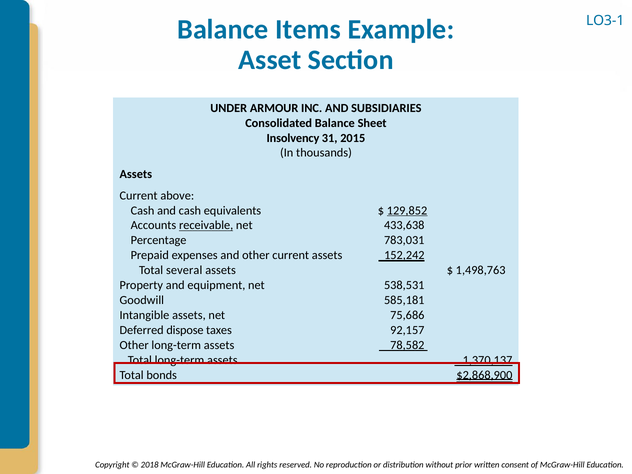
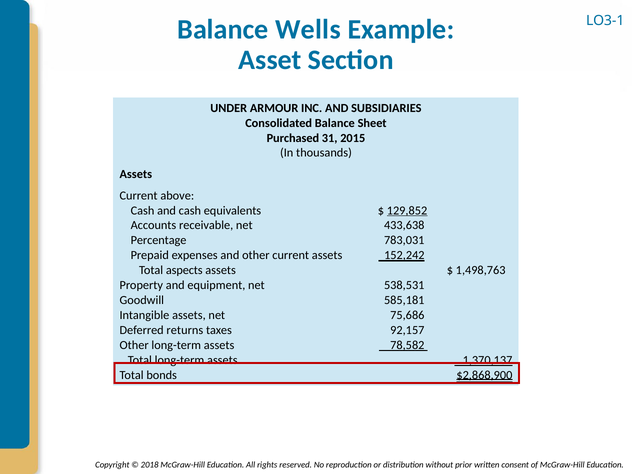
Items: Items -> Wells (308, 29)
Insolvency: Insolvency -> Purchased (293, 138)
receivable underline: present -> none (206, 225)
several: several -> aspects (184, 270)
dispose: dispose -> returns (185, 330)
